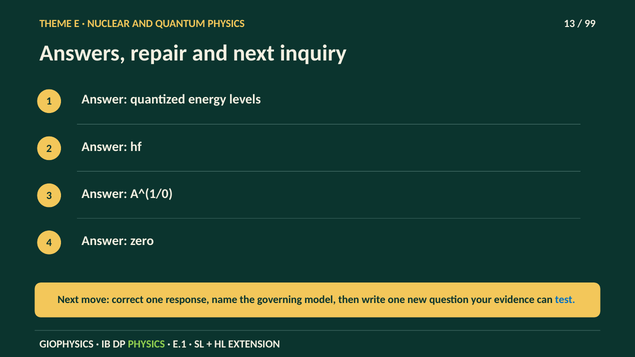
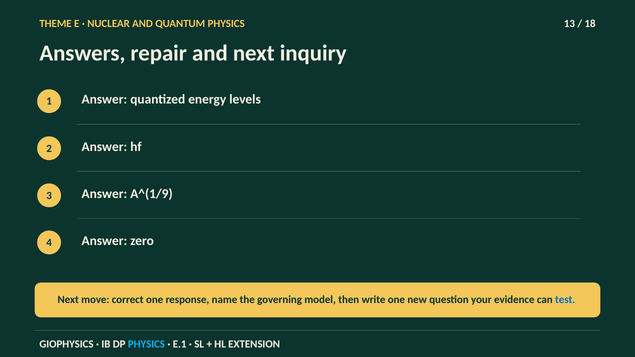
99: 99 -> 18 (590, 24)
A^(1/0: A^(1/0 -> A^(1/9 (151, 194)
PHYSICS colour: light green -> light blue (146, 345)
